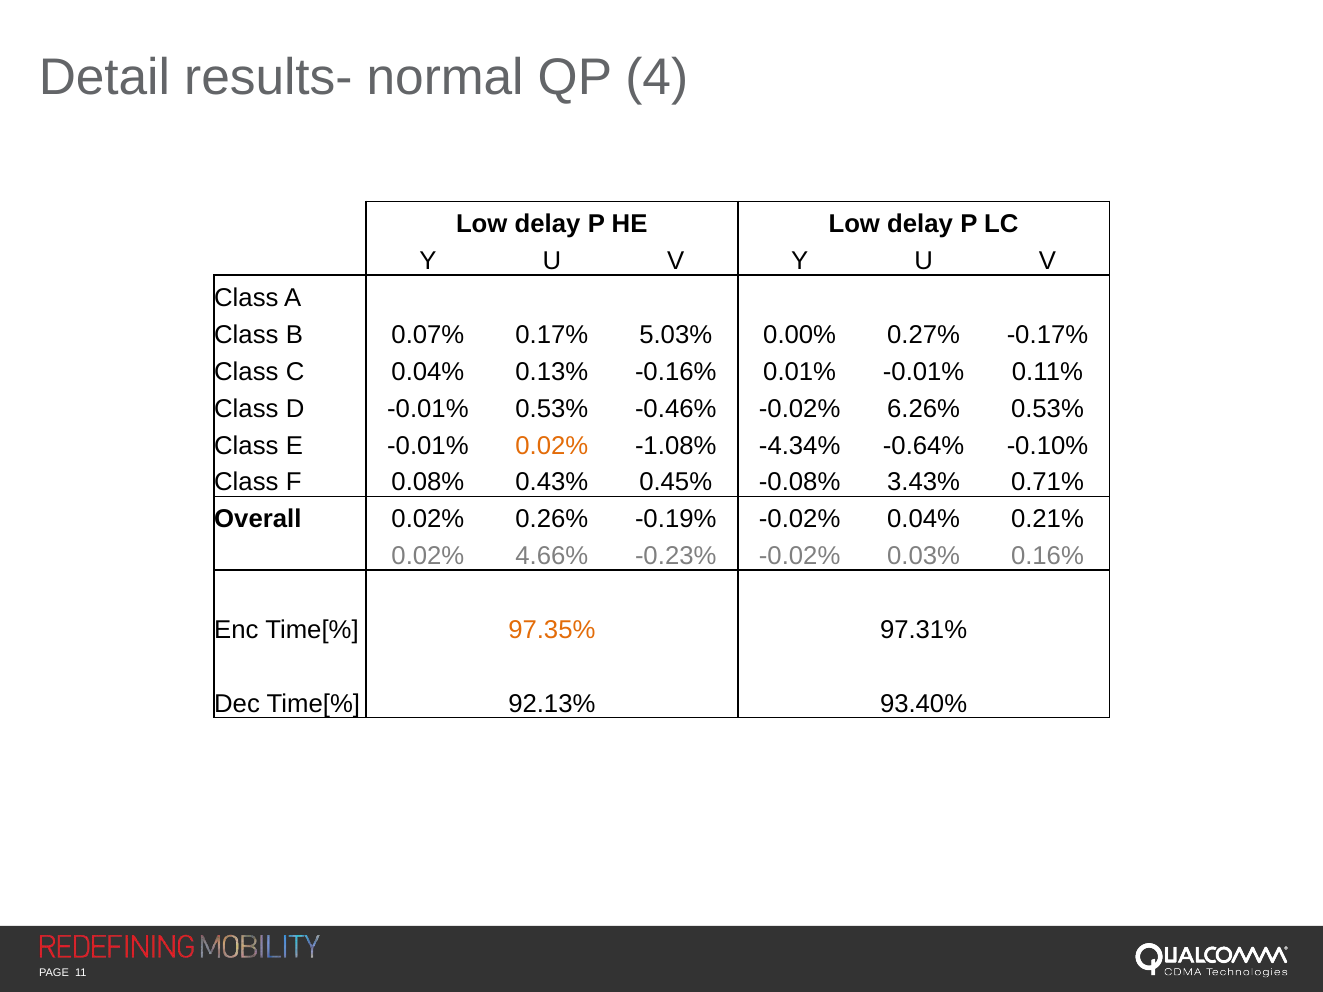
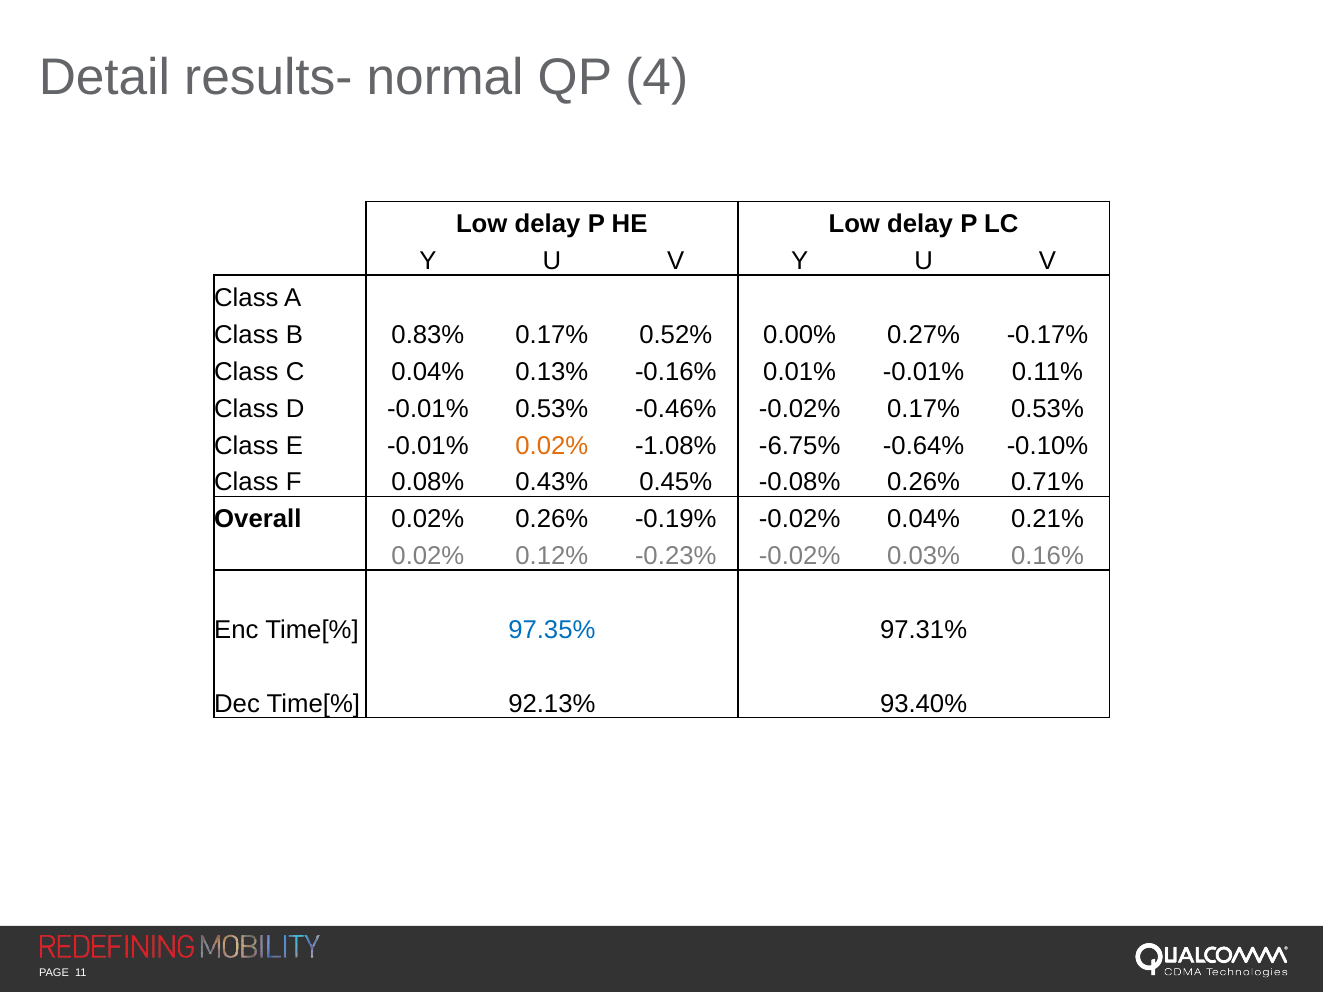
0.07%: 0.07% -> 0.83% (428, 335)
5.03%: 5.03% -> 0.52% (676, 335)
-0.02% 6.26%: 6.26% -> 0.17% (924, 409)
-4.34%: -4.34% -> -6.75% (800, 446)
-0.08% 3.43%: 3.43% -> 0.26% (924, 483)
4.66%: 4.66% -> 0.12% (552, 556)
97.35% colour: orange -> blue (552, 630)
